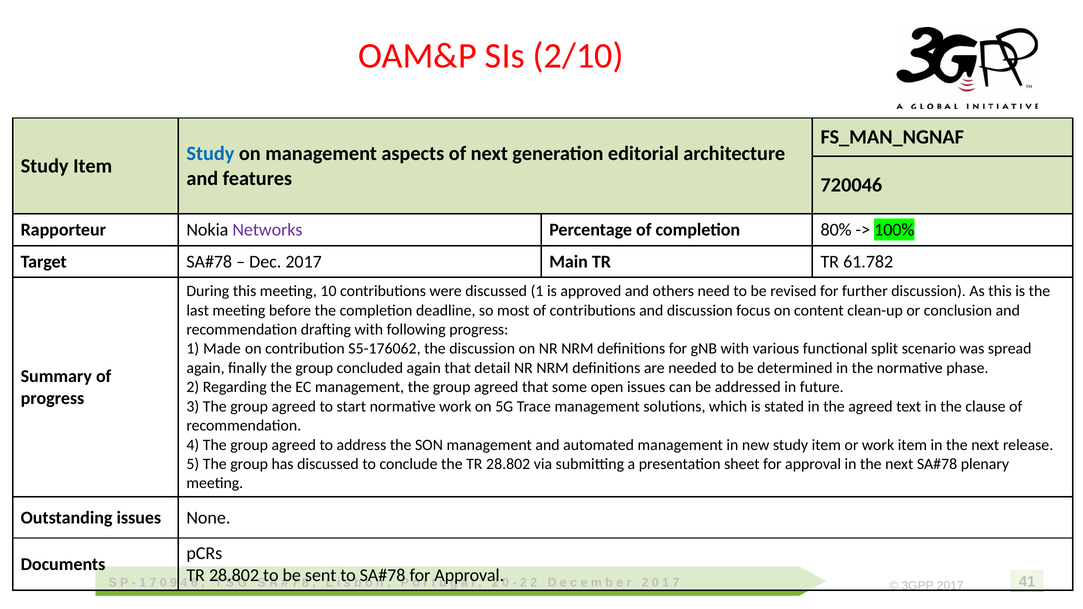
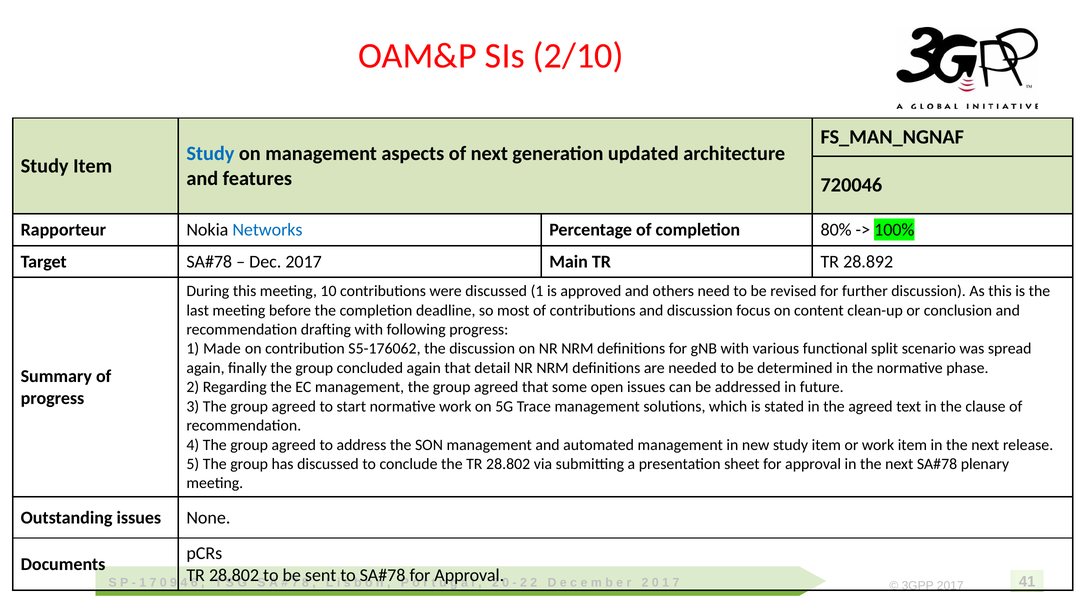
editorial: editorial -> updated (643, 154)
Networks colour: purple -> blue (267, 230)
61.782: 61.782 -> 28.892 (868, 262)
